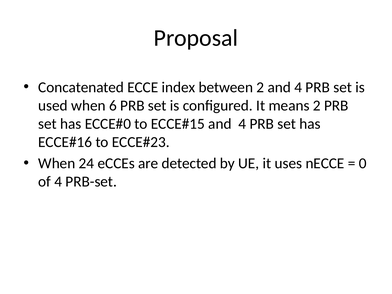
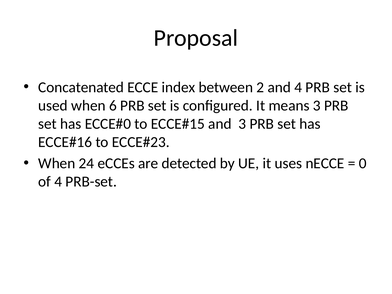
means 2: 2 -> 3 (317, 106)
4: 4 -> 3 (242, 124)
